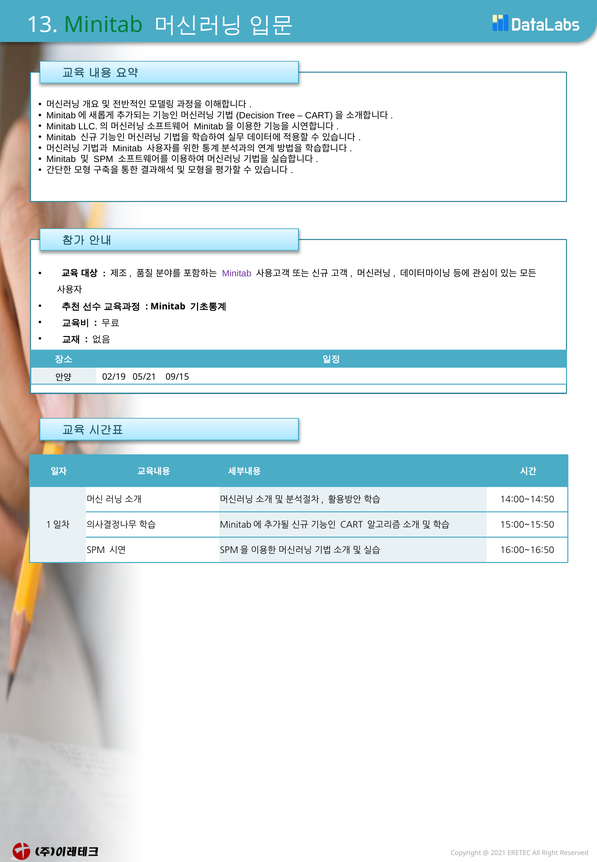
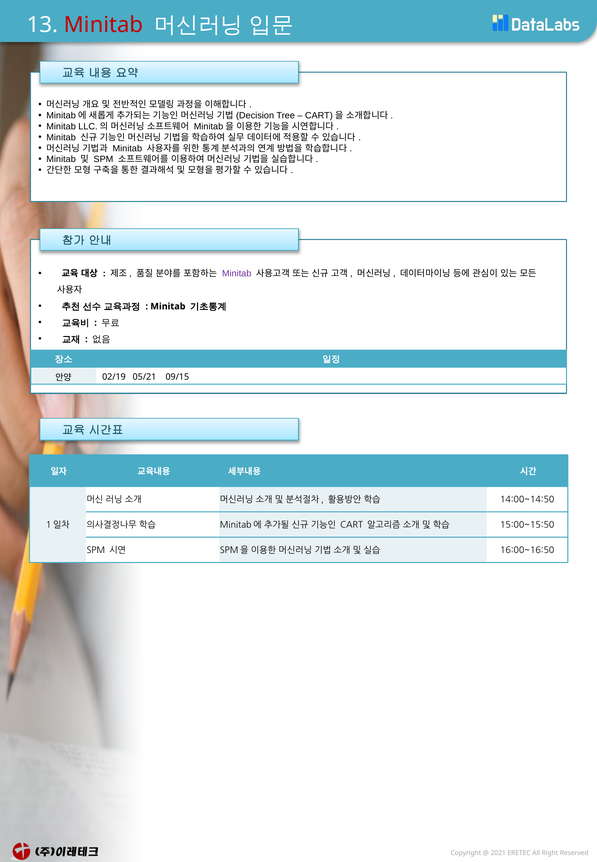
Minitab colour: green -> red (104, 25)
